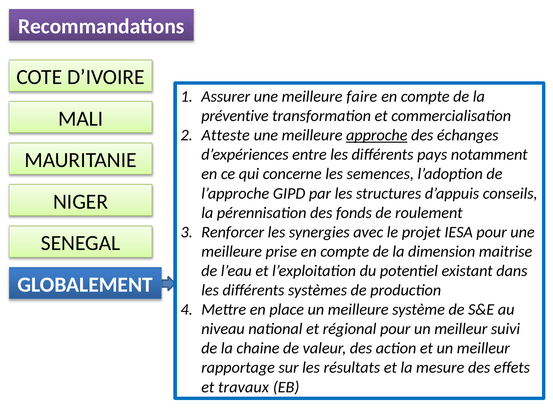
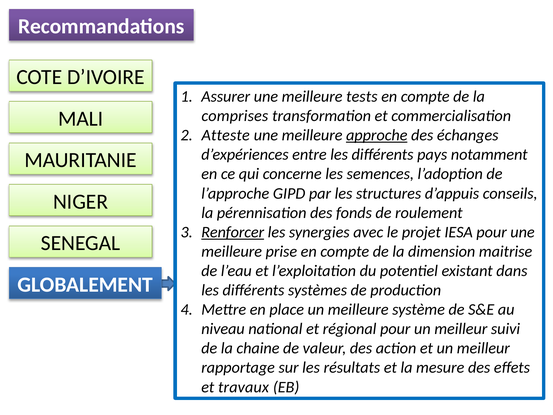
faire: faire -> tests (362, 96)
préventive: préventive -> comprises (235, 116)
Renforcer underline: none -> present (233, 232)
